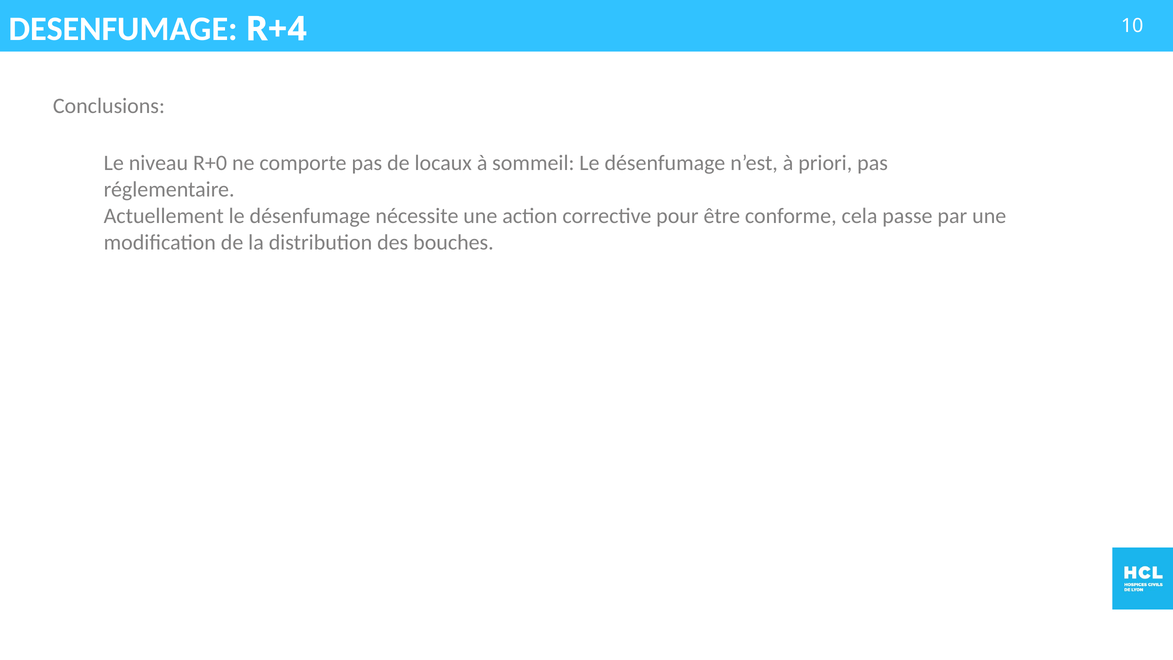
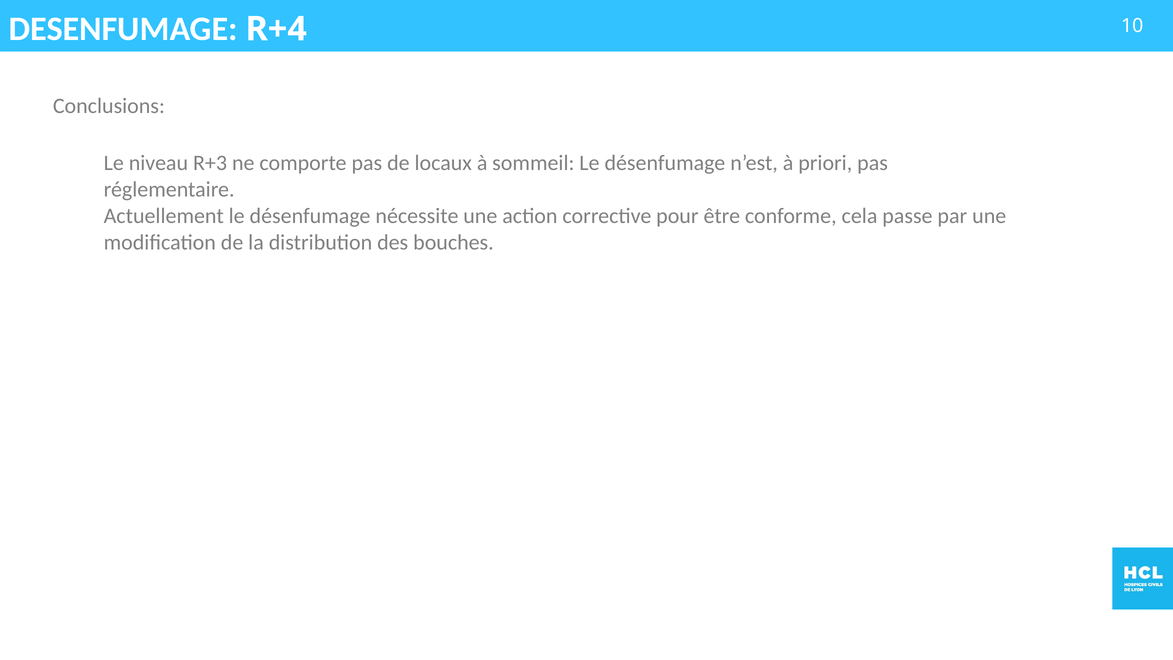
R+0: R+0 -> R+3 (210, 163)
